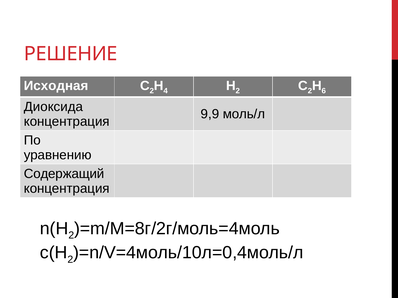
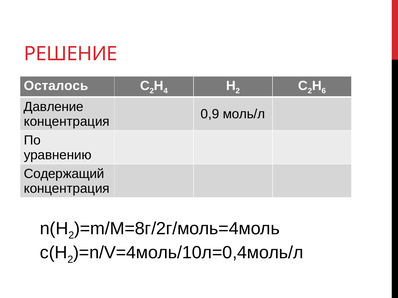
Исходная: Исходная -> Осталось (56, 86)
Диоксида: Диоксида -> Давление (54, 107)
9,9: 9,9 -> 0,9 (210, 114)
